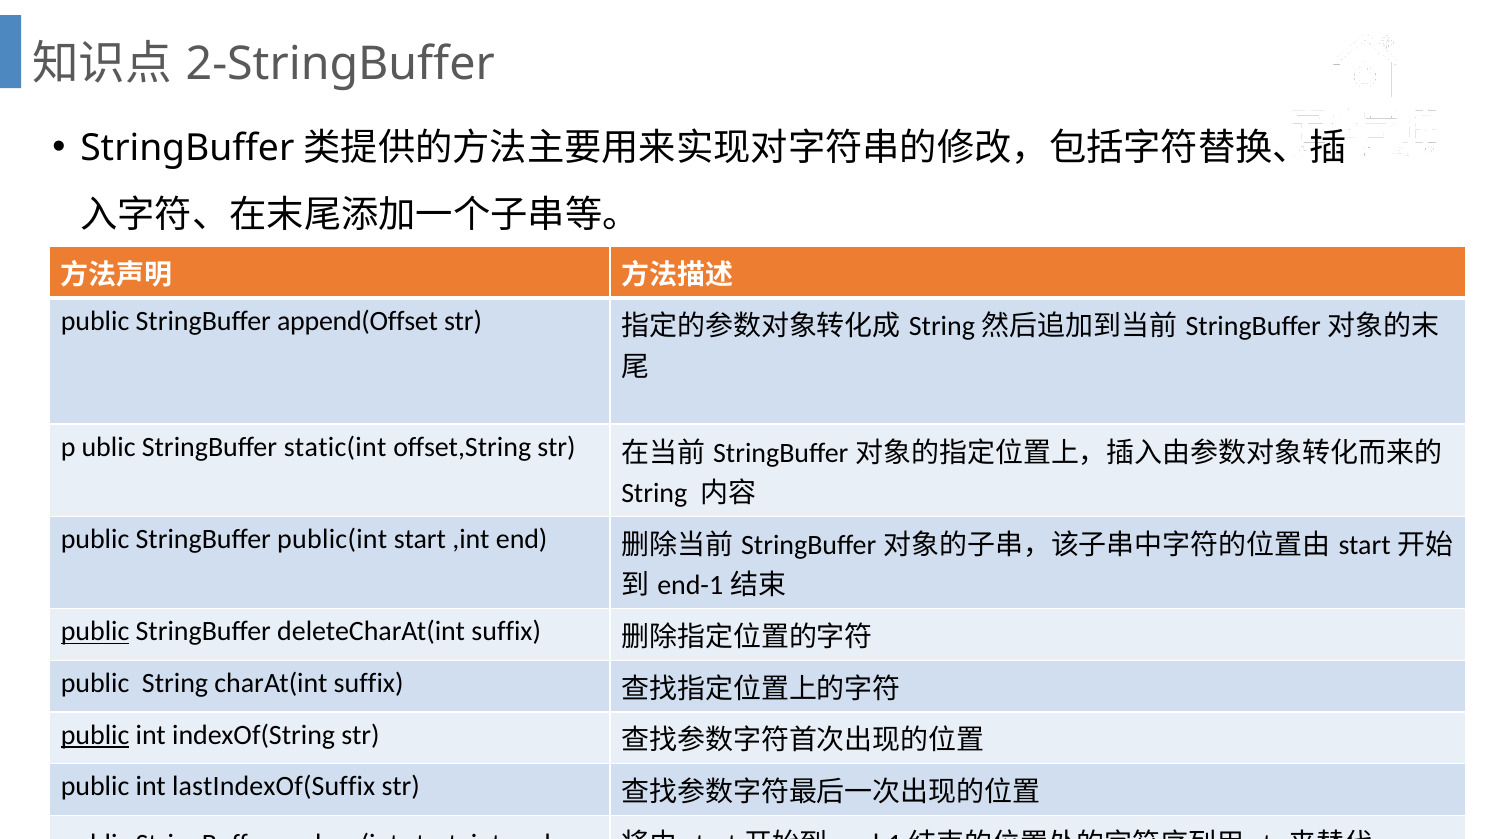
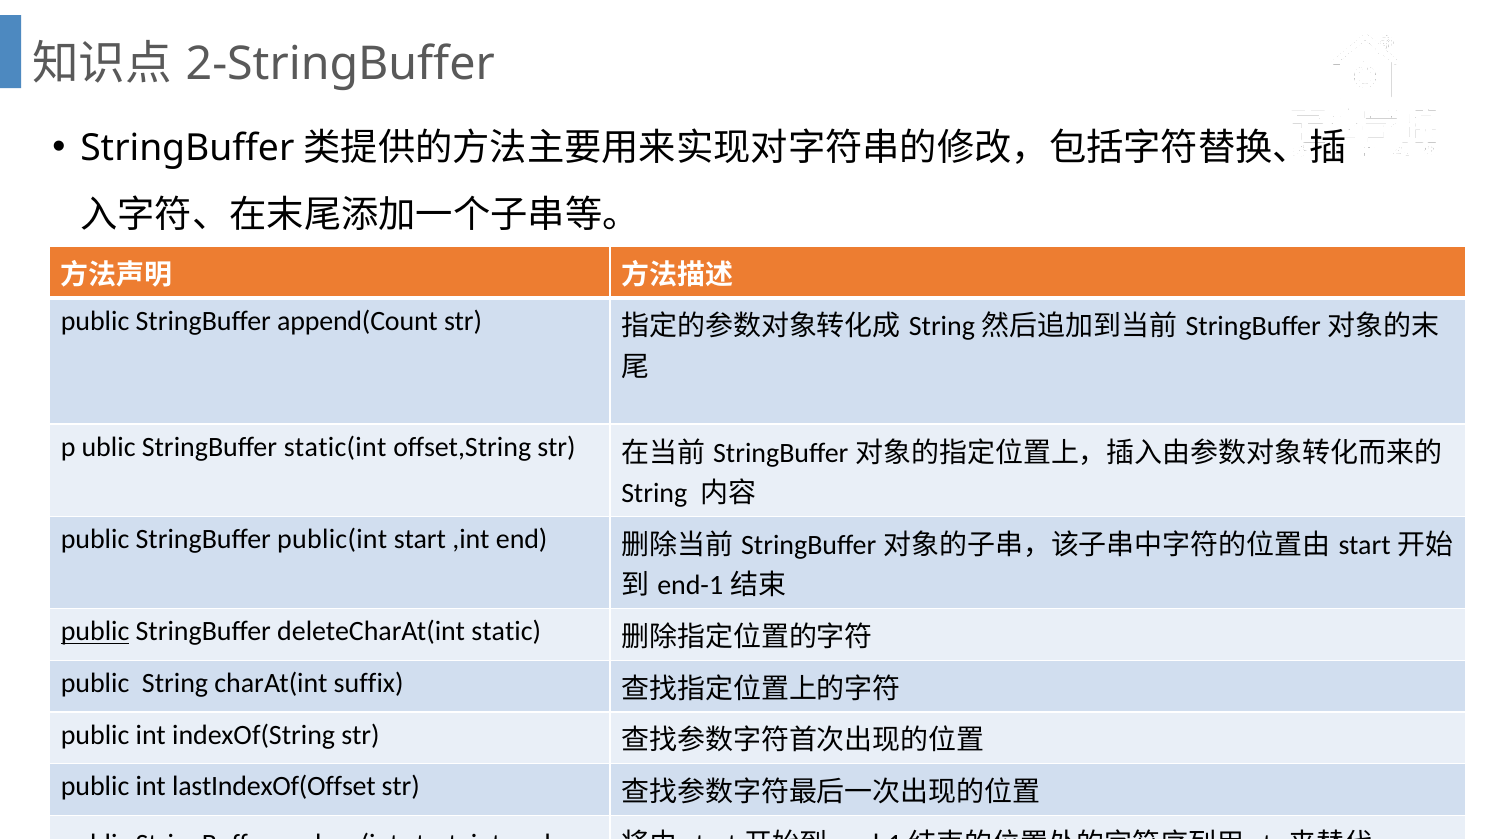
append(Offset: append(Offset -> append(Count (357, 321)
deleteCharAt(int suffix: suffix -> static (506, 631)
public underline: present -> none (95, 735)
lastIndexOf(Suffix: lastIndexOf(Suffix -> lastIndexOf(Offset (274, 786)
